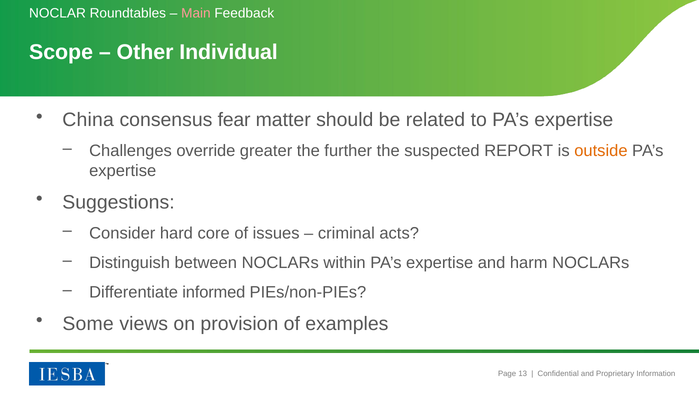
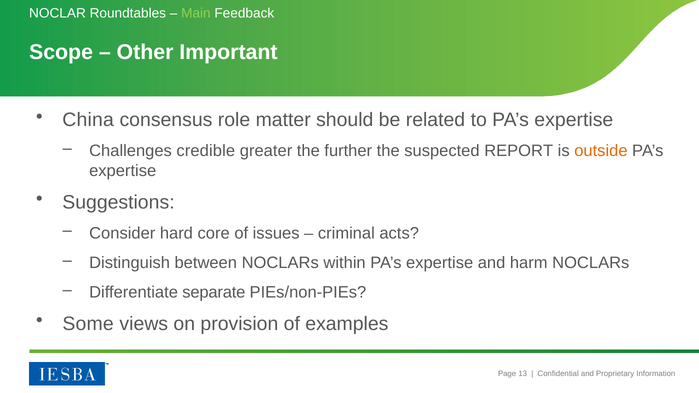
Main colour: pink -> light green (196, 13)
Individual: Individual -> Important (228, 52)
fear: fear -> role (234, 120)
override: override -> credible (206, 151)
informed: informed -> separate (214, 292)
